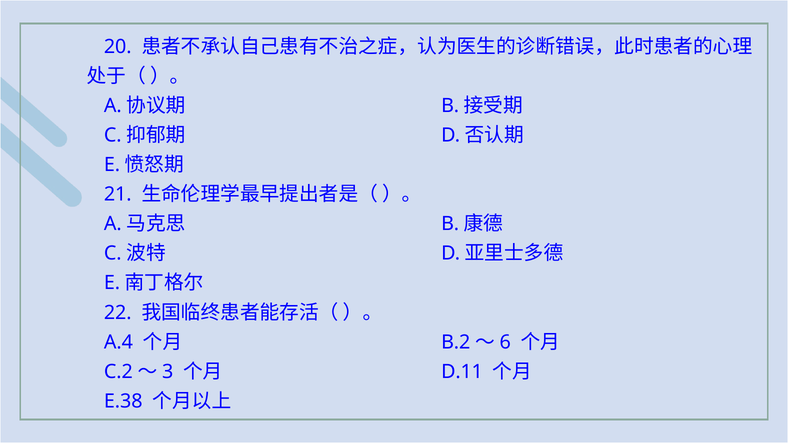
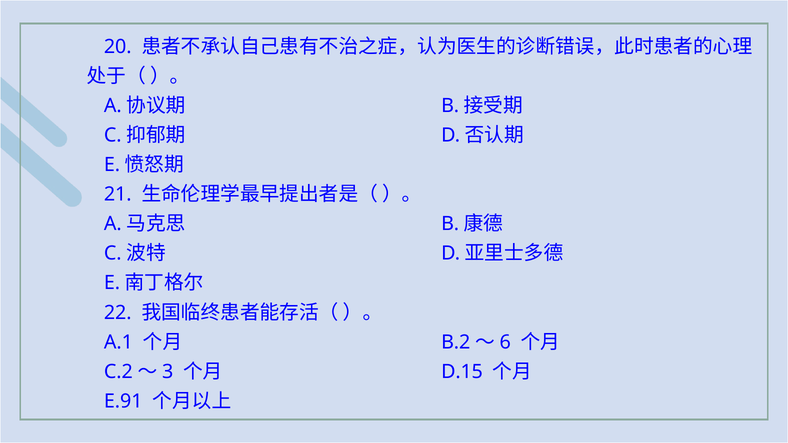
A.4: A.4 -> A.1 (118, 342)
D.11: D.11 -> D.15 (462, 372)
E.38: E.38 -> E.91 (123, 401)
